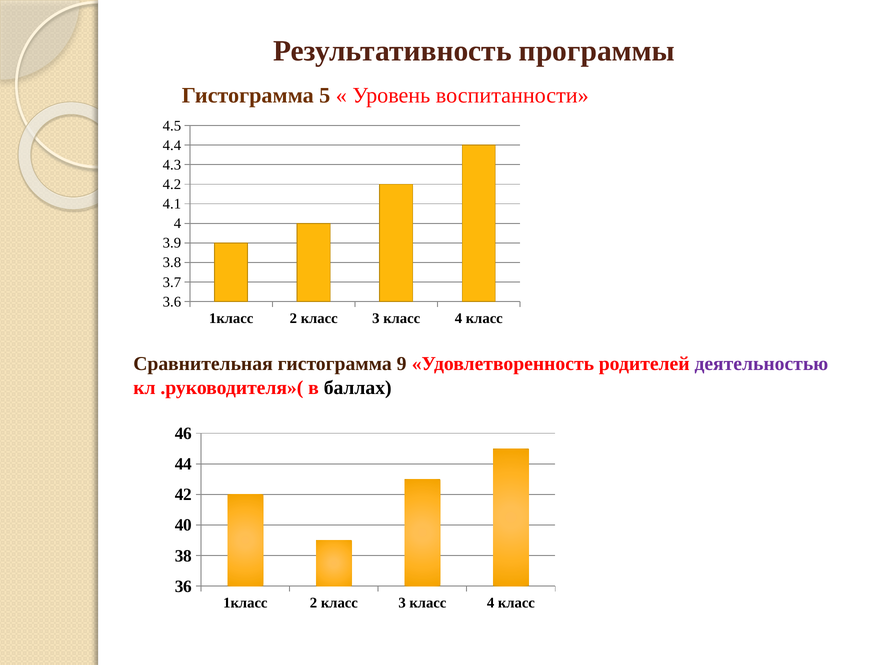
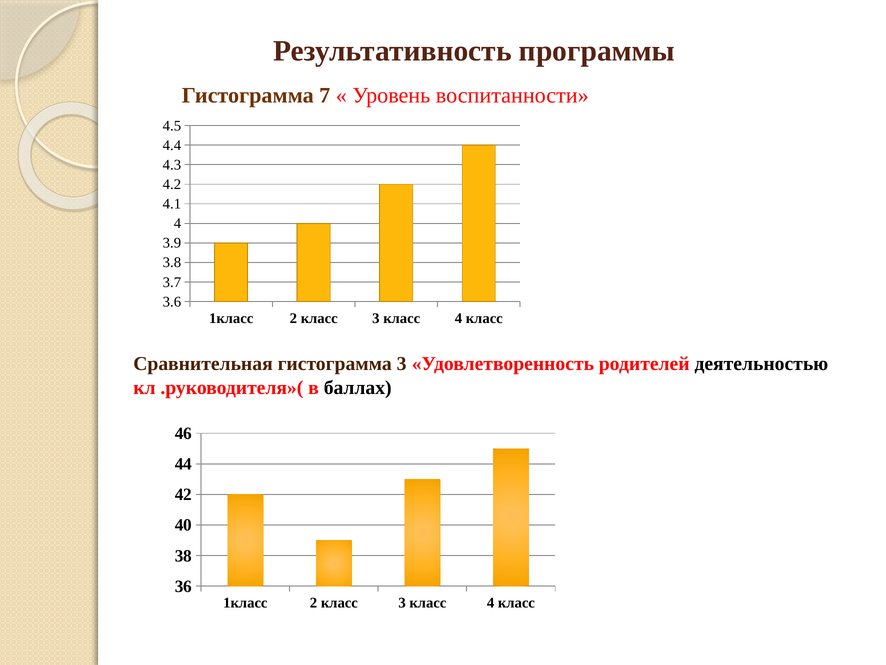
5: 5 -> 7 (325, 95)
гистограмма 9: 9 -> 3 (402, 364)
деятельностью colour: purple -> black (761, 364)
